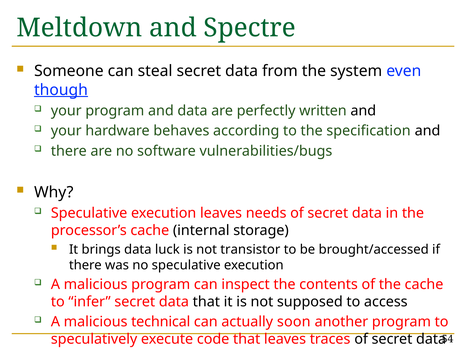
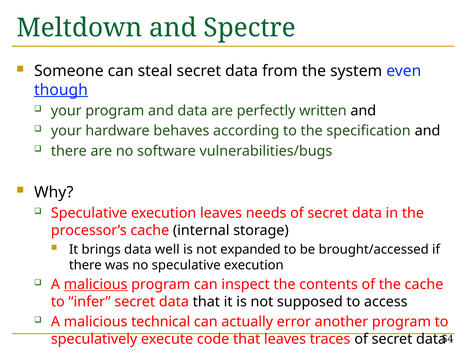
luck: luck -> well (167, 249)
transistor: transistor -> expanded (250, 249)
malicious underline: none -> present (96, 284)
soon: soon -> error (294, 321)
